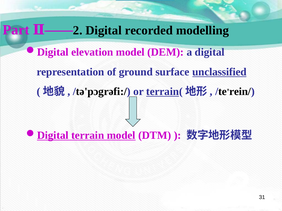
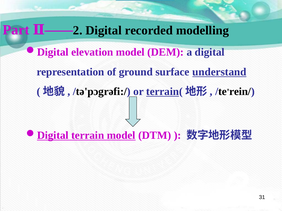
unclassified: unclassified -> understand (219, 72)
